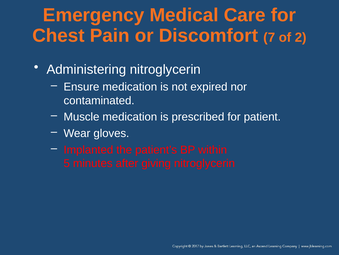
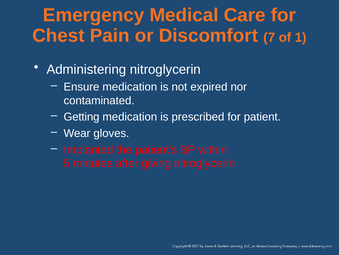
2: 2 -> 1 (301, 37)
Muscle: Muscle -> Getting (82, 117)
